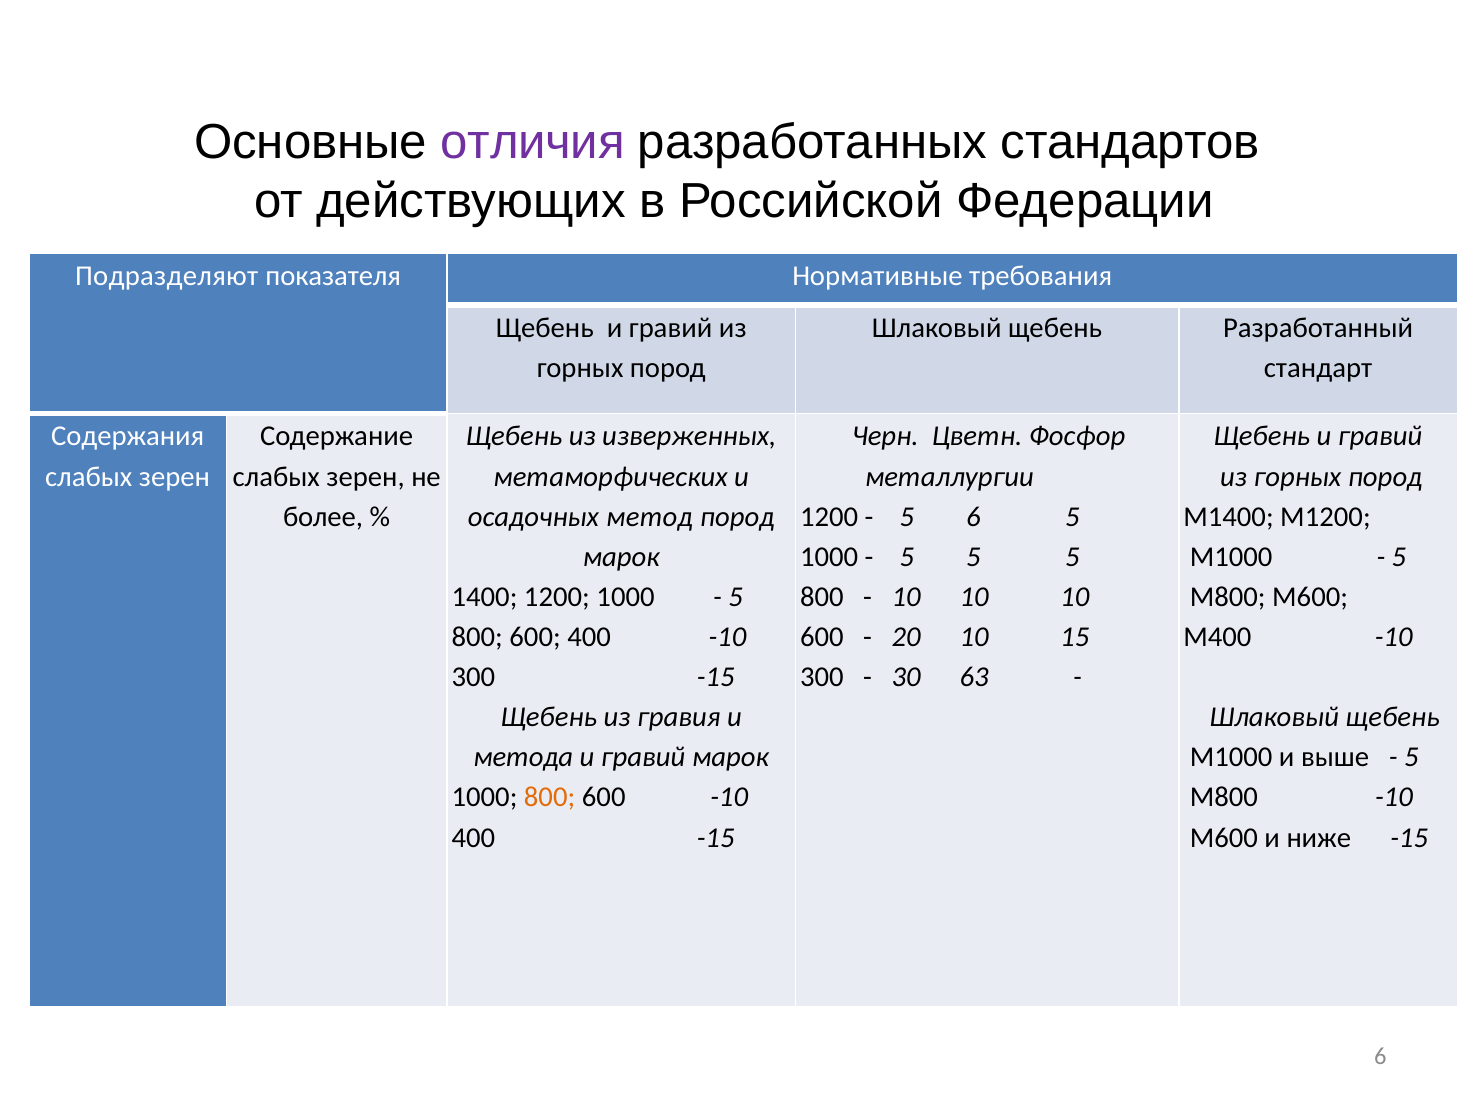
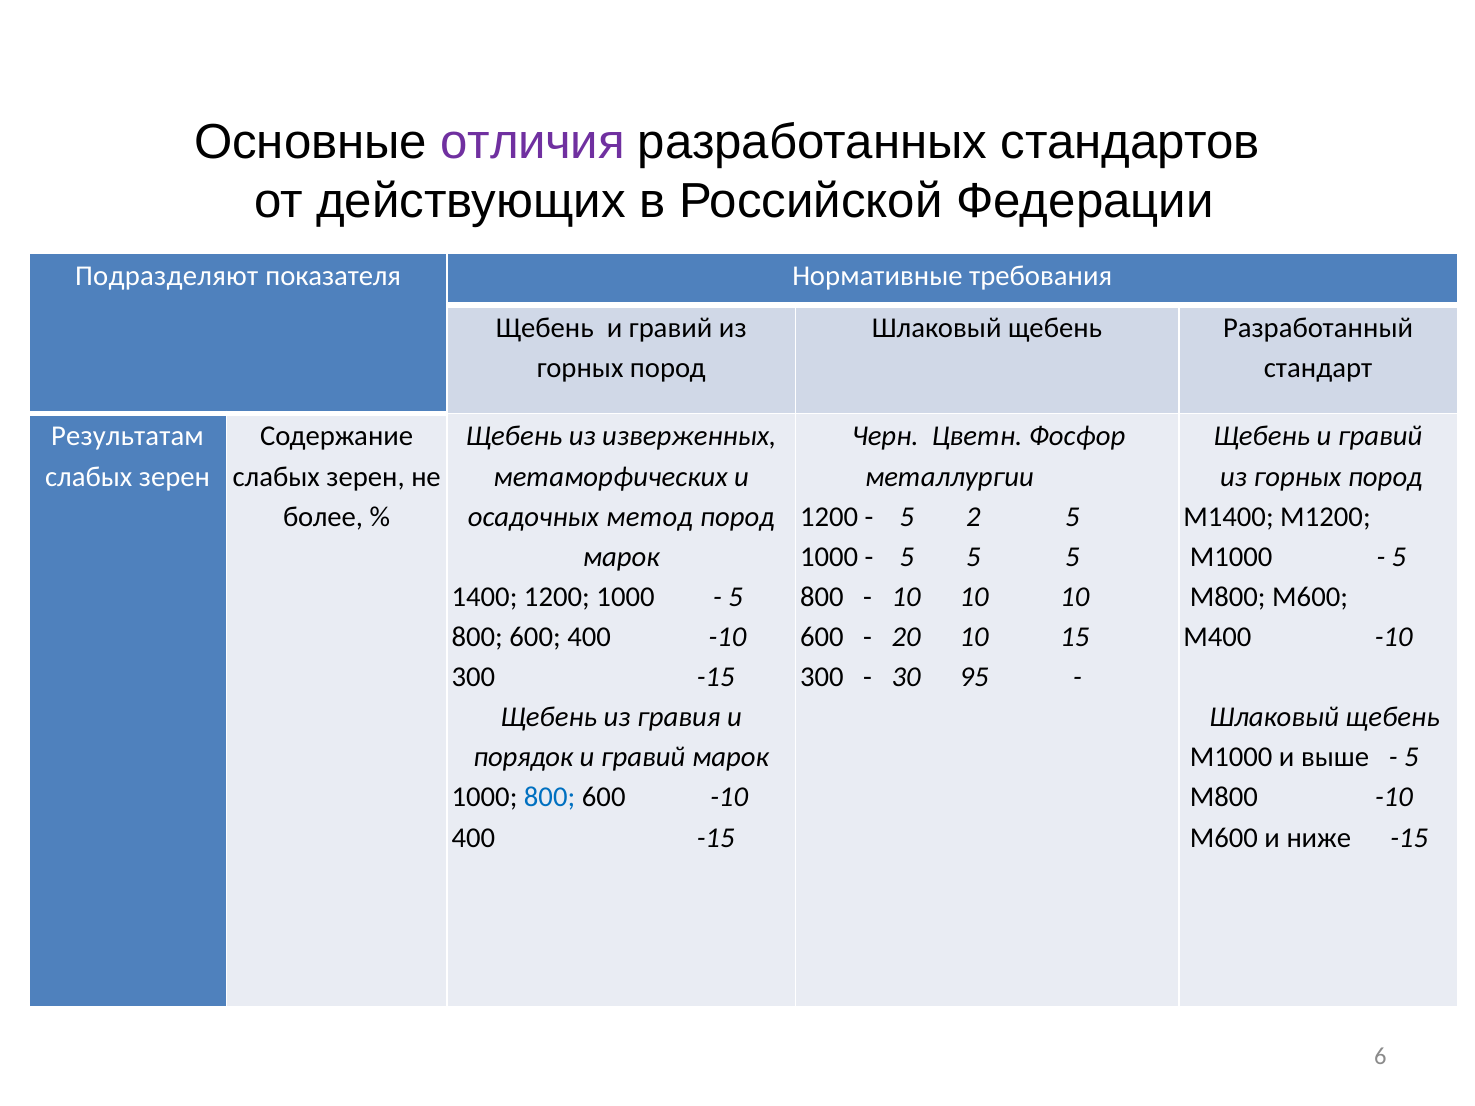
Содержания: Содержания -> Результатам (128, 437)
5 6: 6 -> 2 (973, 517)
63: 63 -> 95 (974, 677)
метода: метода -> порядок (523, 758)
800 colour: orange -> blue (550, 798)
